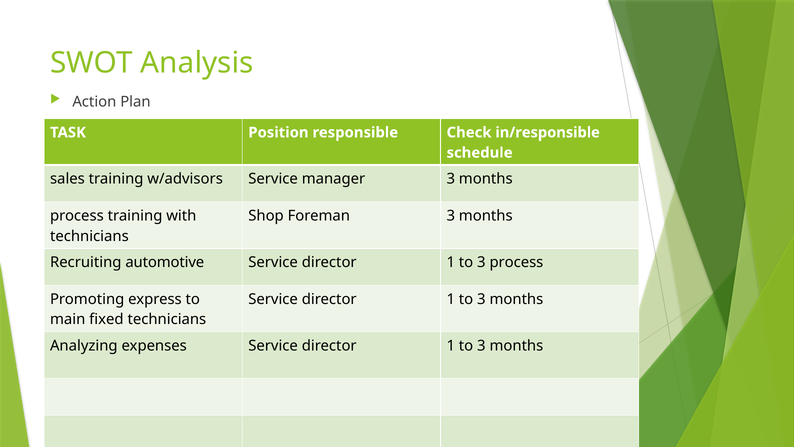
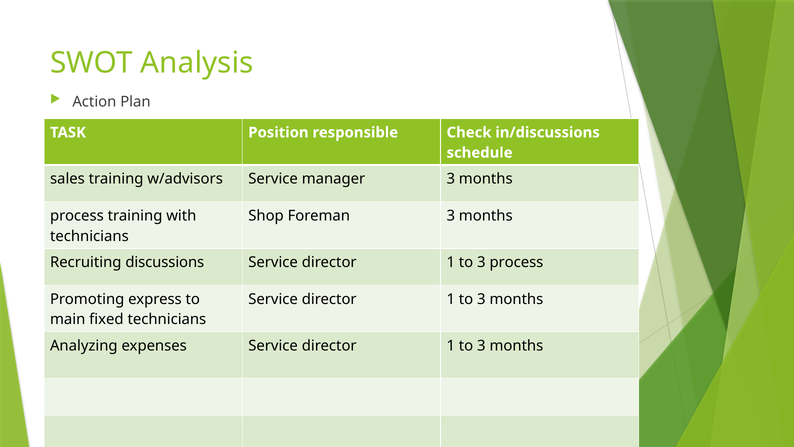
in/responsible: in/responsible -> in/discussions (548, 132)
automotive: automotive -> discussions (165, 262)
